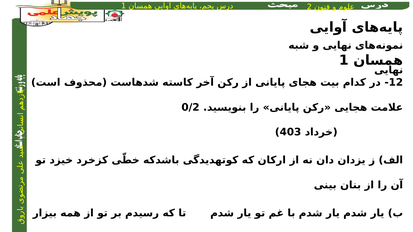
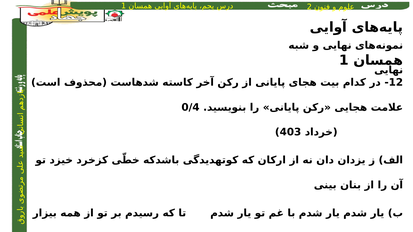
0/2: 0/2 -> 0/4 (191, 107)
